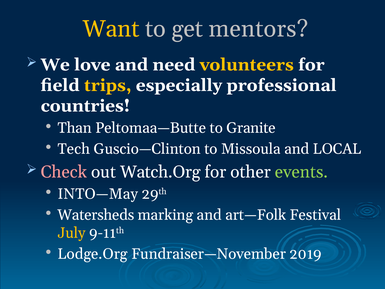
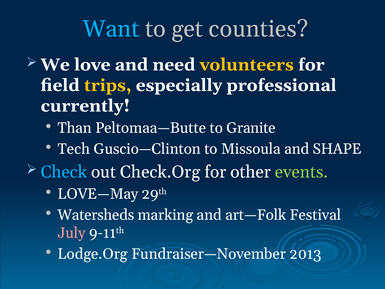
Want colour: yellow -> light blue (111, 29)
mentors: mentors -> counties (258, 29)
countries: countries -> currently (85, 106)
LOCAL: LOCAL -> SHAPE (337, 149)
Check colour: pink -> light blue (64, 172)
Watch.Org: Watch.Org -> Check.Org (160, 172)
INTO—May: INTO—May -> LOVE—May (98, 194)
July colour: yellow -> pink (72, 233)
2019: 2019 -> 2013 (305, 254)
